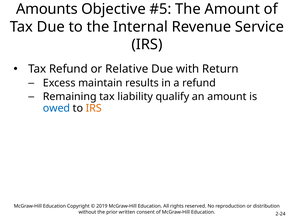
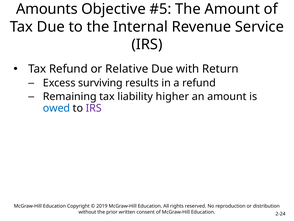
maintain: maintain -> surviving (100, 83)
qualify: qualify -> higher (172, 96)
IRS colour: orange -> purple (94, 108)
